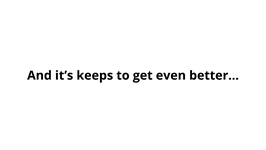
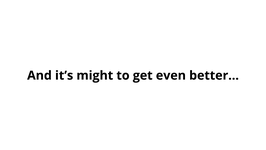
keeps: keeps -> might (95, 75)
